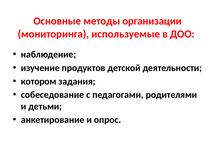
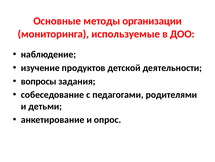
котором: котором -> вопросы (39, 81)
